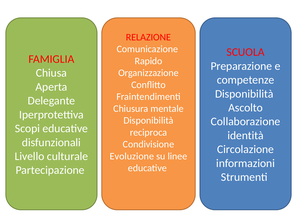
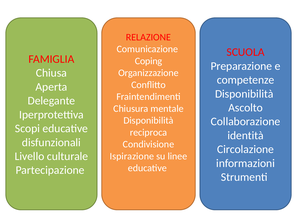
Rapido: Rapido -> Coping (149, 61)
Evoluzione: Evoluzione -> Ispirazione (132, 156)
